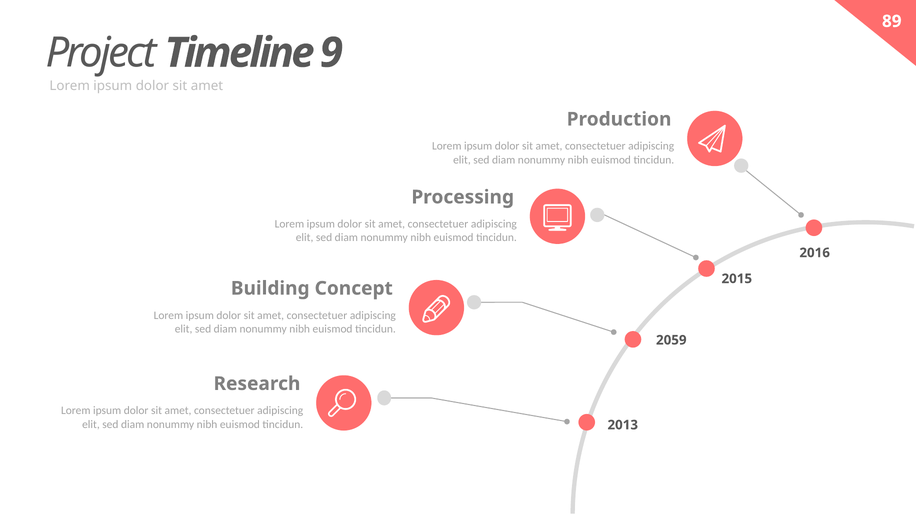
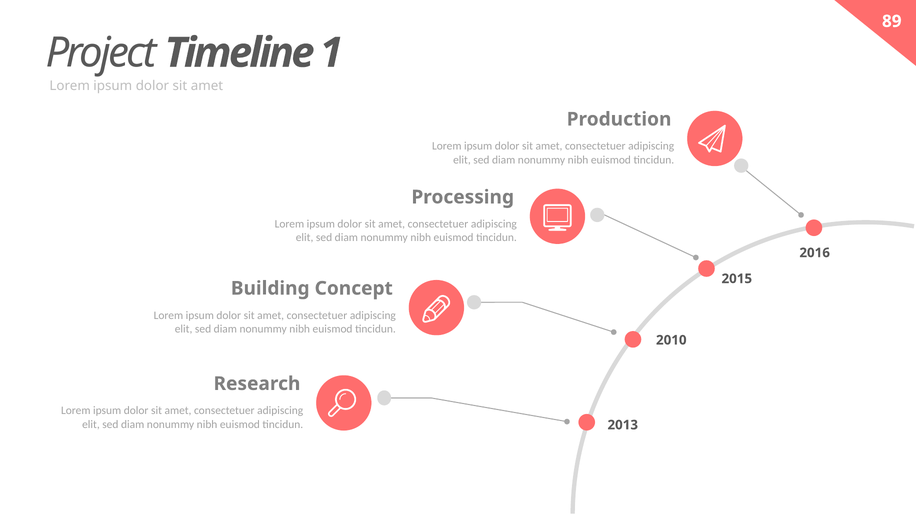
9: 9 -> 1 (331, 53)
2059: 2059 -> 2010 (671, 340)
